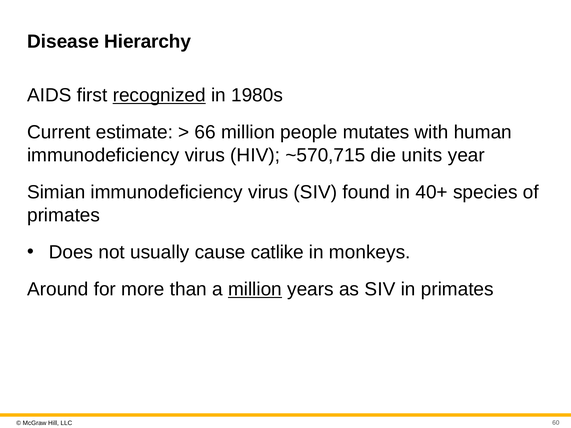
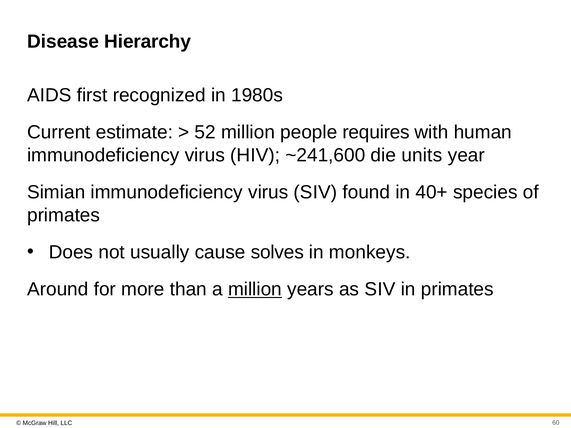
recognized underline: present -> none (159, 95)
66: 66 -> 52 (205, 132)
mutates: mutates -> requires (376, 132)
~570,715: ~570,715 -> ~241,600 (325, 155)
catlike: catlike -> solves (277, 252)
